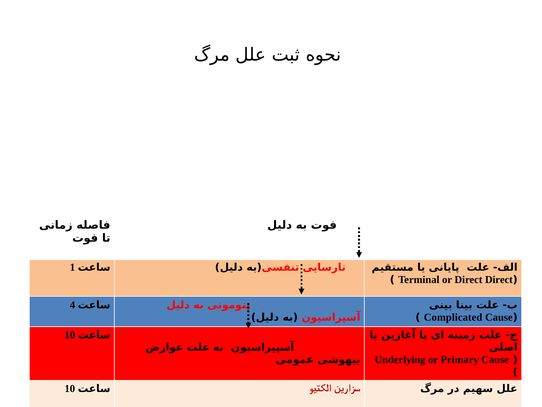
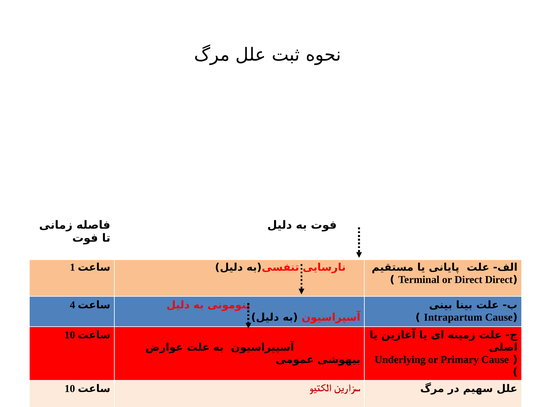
Complicated: Complicated -> Intrapartum (453, 317)
